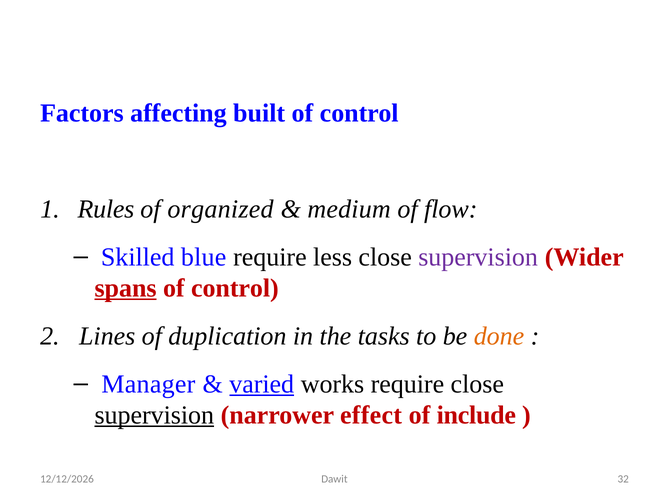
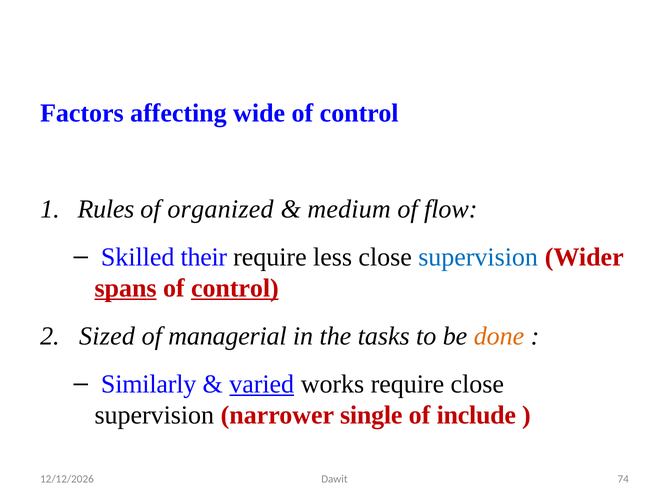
built: built -> wide (259, 113)
blue: blue -> their (204, 257)
supervision colour: purple -> blue (478, 257)
control underline: none -> present (235, 288)
Lines: Lines -> Sized (107, 336)
duplication: duplication -> managerial (227, 336)
Manager: Manager -> Similarly (149, 384)
supervision underline: present -> none (154, 415)
effect: effect -> single (371, 415)
32: 32 -> 74 (623, 479)
